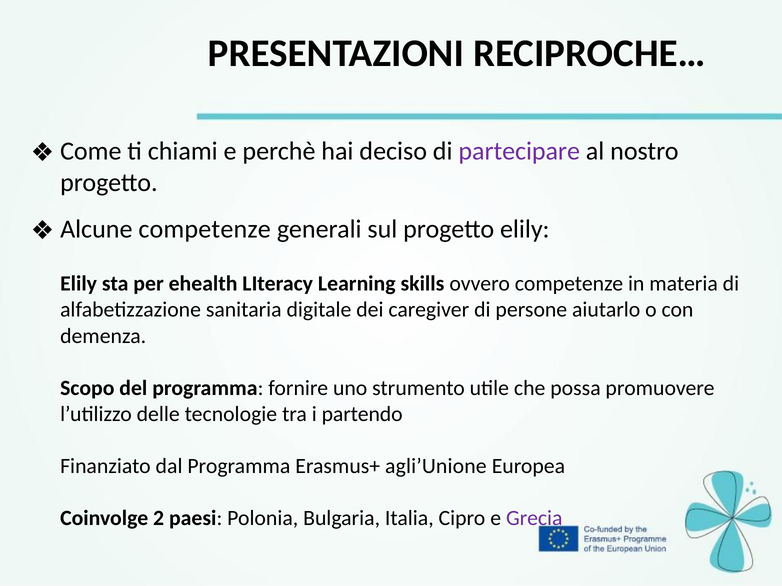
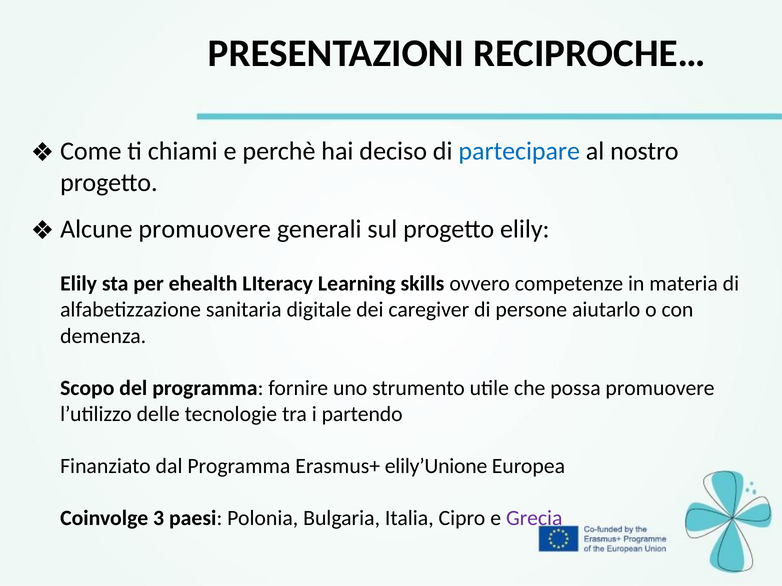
partecipare colour: purple -> blue (519, 151)
competenze: competenze -> promuovere (205, 230)
agli’Unione: agli’Unione -> elily’Unione (436, 467)
2: 2 -> 3 (159, 519)
